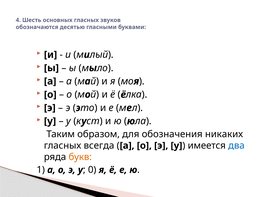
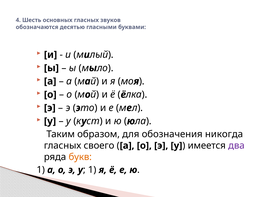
никаких: никаких -> никогда (224, 134)
всегда: всегда -> своего (99, 146)
два colour: blue -> purple (236, 146)
0: 0 -> 1 (92, 170)
